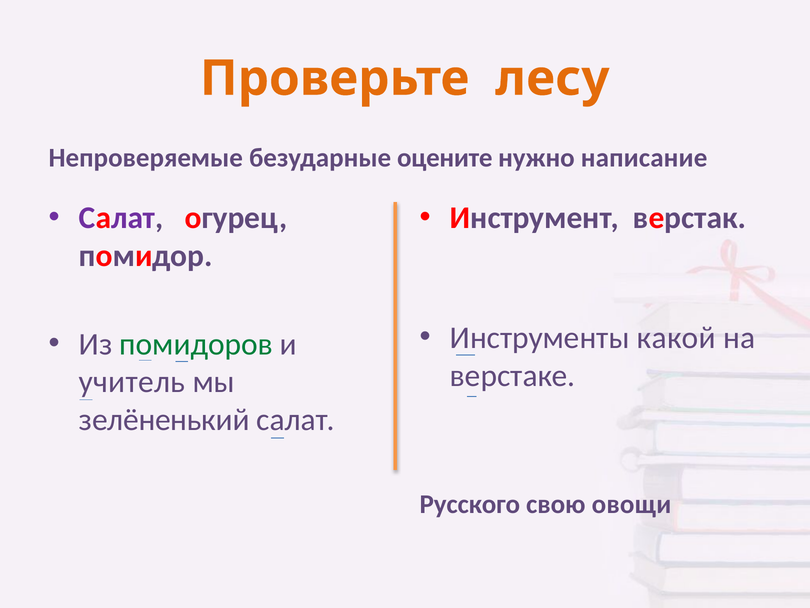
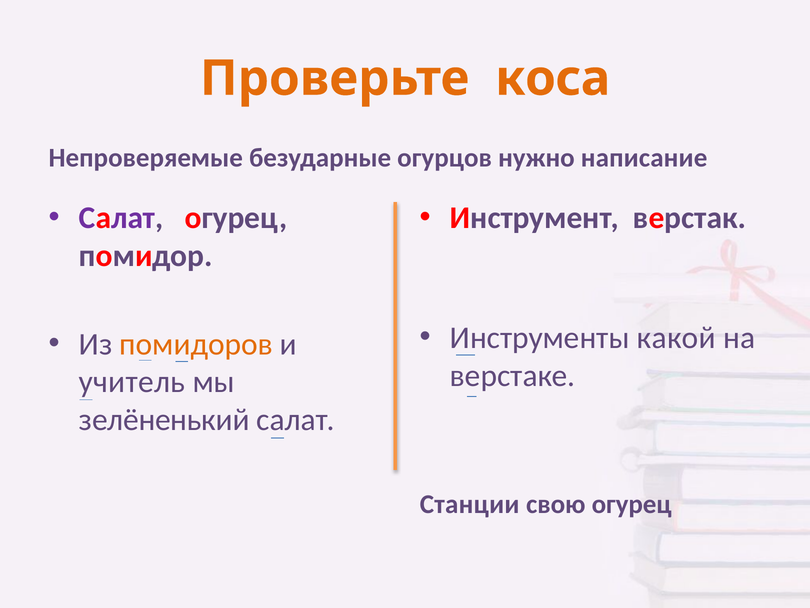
лесу: лесу -> коса (553, 78)
оцените: оцените -> огурцов (445, 158)
помидоров colour: green -> orange (196, 344)
Русского: Русского -> Станции (470, 504)
свою овощи: овощи -> огурец (632, 504)
